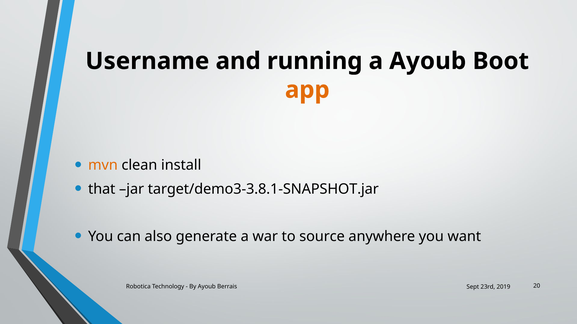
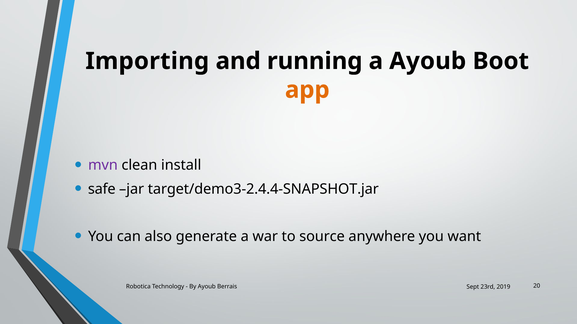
Username: Username -> Importing (147, 61)
mvn colour: orange -> purple (103, 165)
that: that -> safe (102, 189)
target/demo3-3.8.1-SNAPSHOT.jar: target/demo3-3.8.1-SNAPSHOT.jar -> target/demo3-2.4.4-SNAPSHOT.jar (263, 189)
